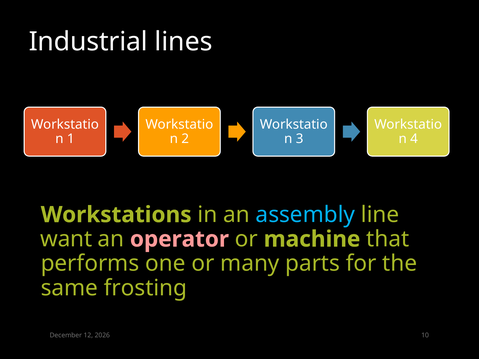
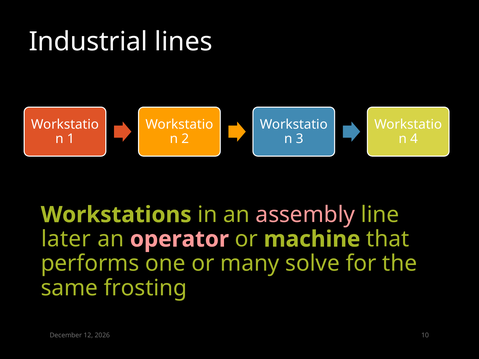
assembly colour: light blue -> pink (305, 215)
want: want -> later (66, 239)
parts: parts -> solve (313, 264)
